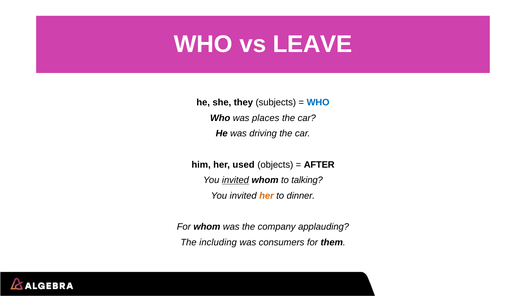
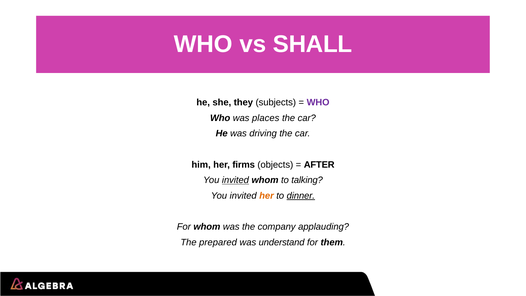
LEAVE: LEAVE -> SHALL (313, 44)
WHO colour: blue -> purple (318, 102)
used: used -> firms (244, 165)
dinner underline: none -> present (301, 196)
including: including -> prepared (218, 242)
consumers: consumers -> understand (282, 242)
